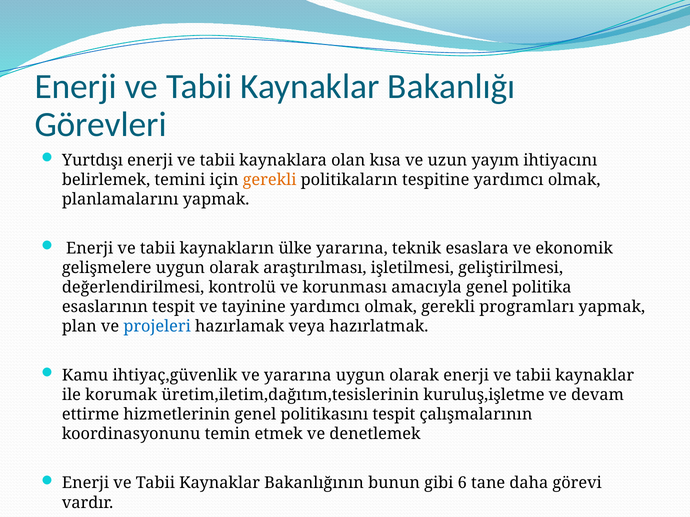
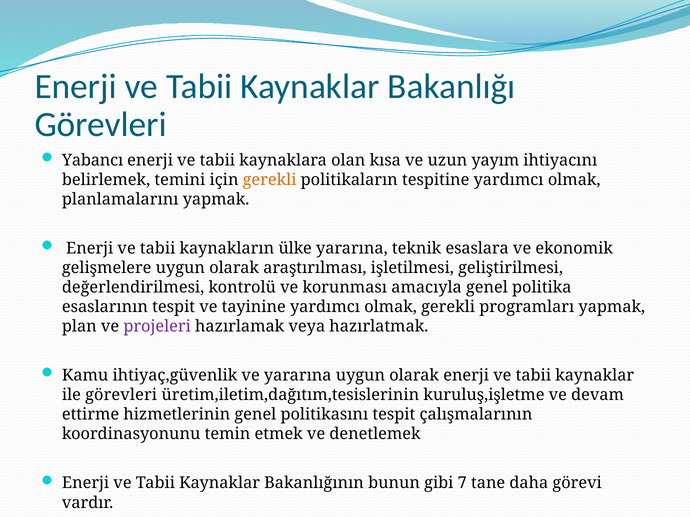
Yurtdışı: Yurtdışı -> Yabancı (93, 160)
projeleri colour: blue -> purple (157, 327)
ile korumak: korumak -> görevleri (121, 395)
6: 6 -> 7 (462, 484)
